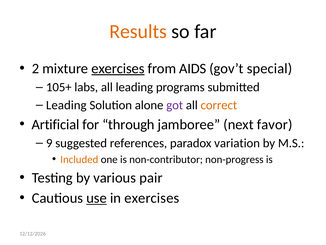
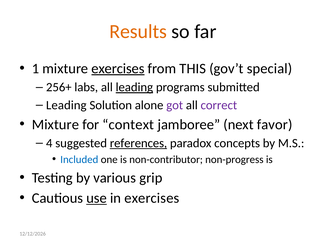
2: 2 -> 1 (35, 68)
AIDS: AIDS -> THIS (193, 68)
105+: 105+ -> 256+ (59, 87)
leading underline: none -> present (134, 87)
correct colour: orange -> purple (219, 105)
Artificial: Artificial -> Mixture (55, 124)
through: through -> context (128, 124)
9: 9 -> 4 (49, 143)
references underline: none -> present (138, 143)
variation: variation -> concepts (237, 143)
Included colour: orange -> blue (79, 159)
pair: pair -> grip (151, 177)
